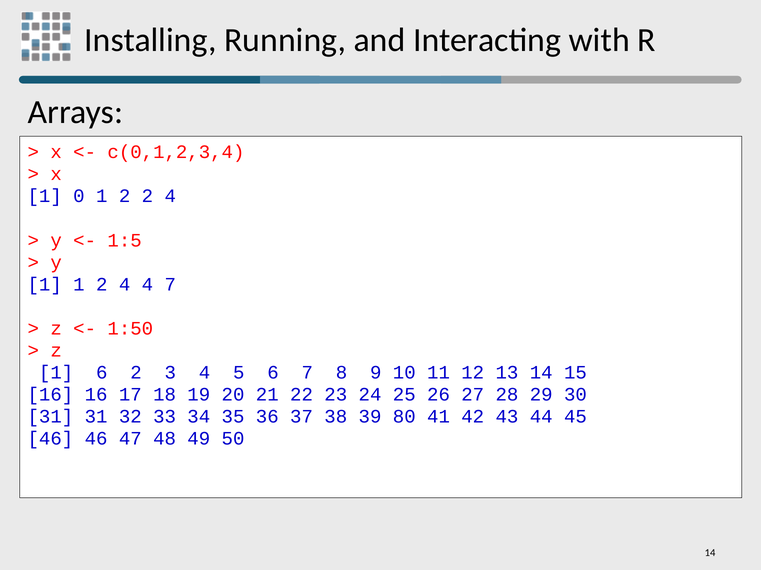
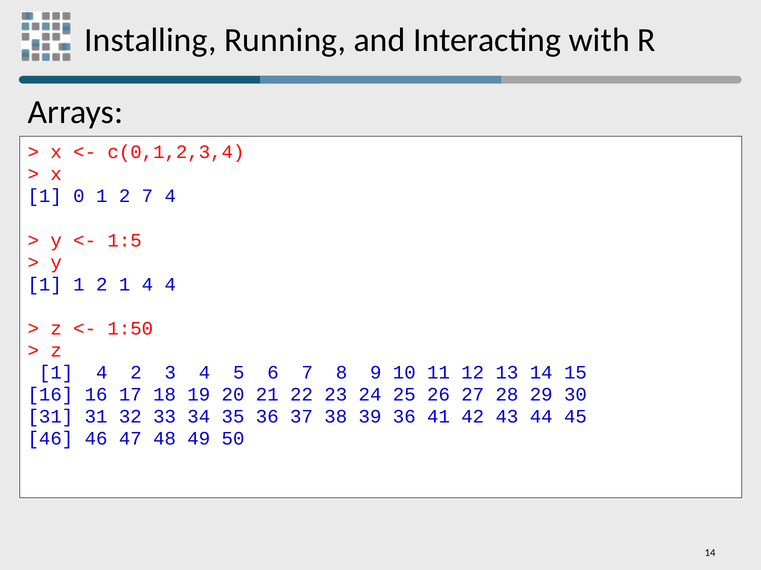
2 2: 2 -> 7 (147, 196)
1 2 4: 4 -> 1 (125, 285)
4 7: 7 -> 4 (170, 285)
6: 6 -> 4 (102, 373)
39 80: 80 -> 36 (404, 417)
